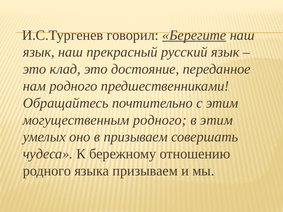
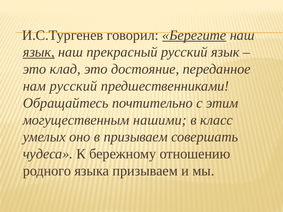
язык underline: none -> present (39, 52)
нам родного: родного -> русский (73, 86)
могущественным родного: родного -> нашими (160, 120)
в этим: этим -> класс (217, 120)
